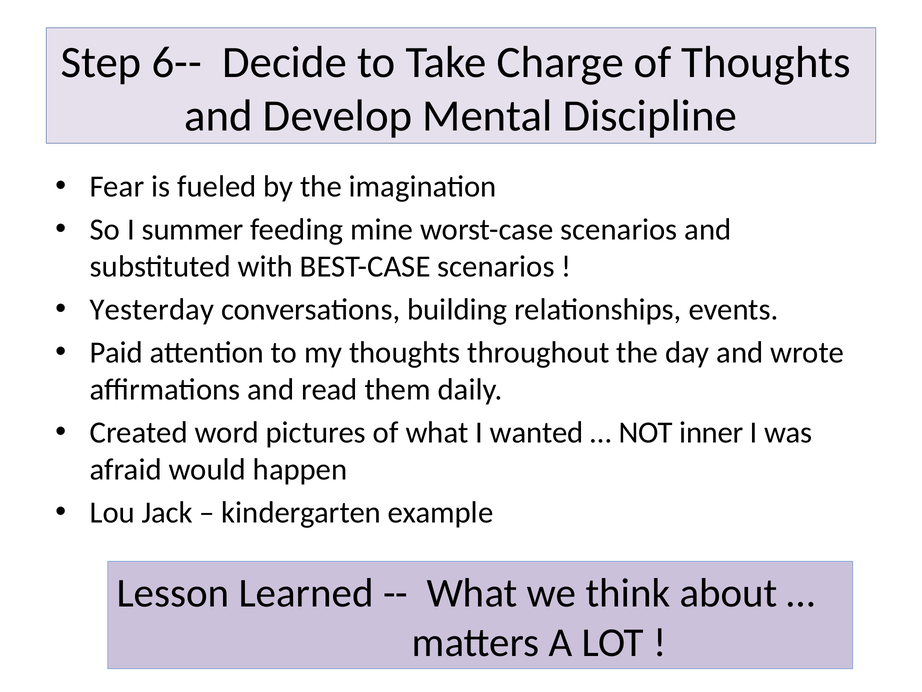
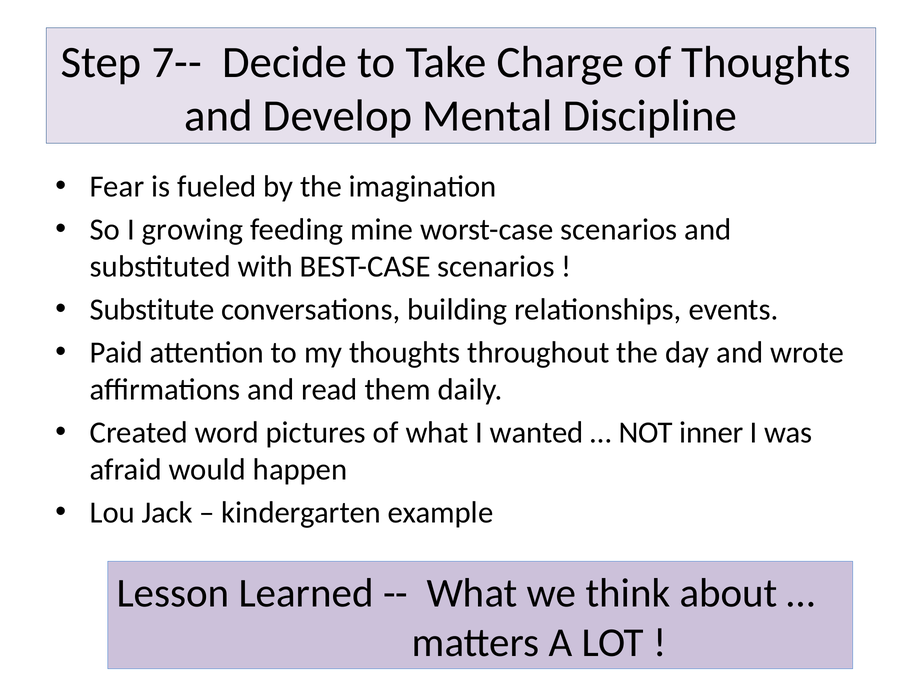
6--: 6-- -> 7-- (177, 62)
summer: summer -> growing (193, 230)
Yesterday: Yesterday -> Substitute (152, 309)
